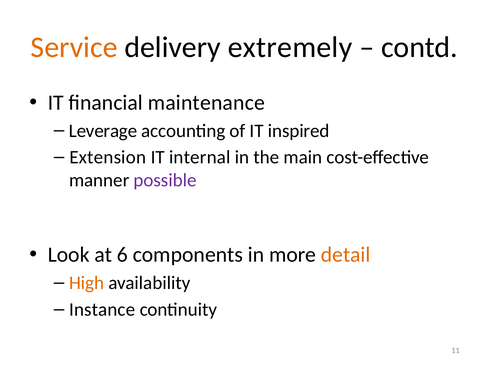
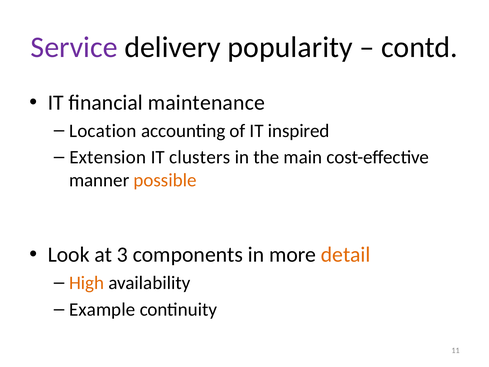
Service colour: orange -> purple (74, 47)
extremely: extremely -> popularity (290, 47)
Leverage: Leverage -> Location (103, 131)
internal: internal -> clusters (200, 157)
possible colour: purple -> orange (165, 180)
6: 6 -> 3 (122, 255)
Instance: Instance -> Example (102, 309)
